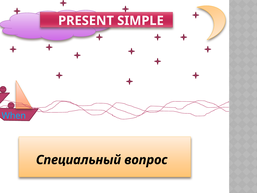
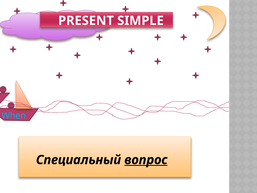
вопрос underline: none -> present (146, 160)
